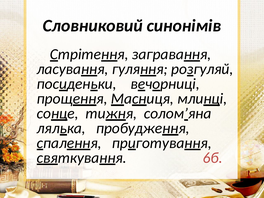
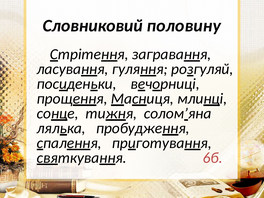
синонімів: синонімів -> половину (184, 26)
